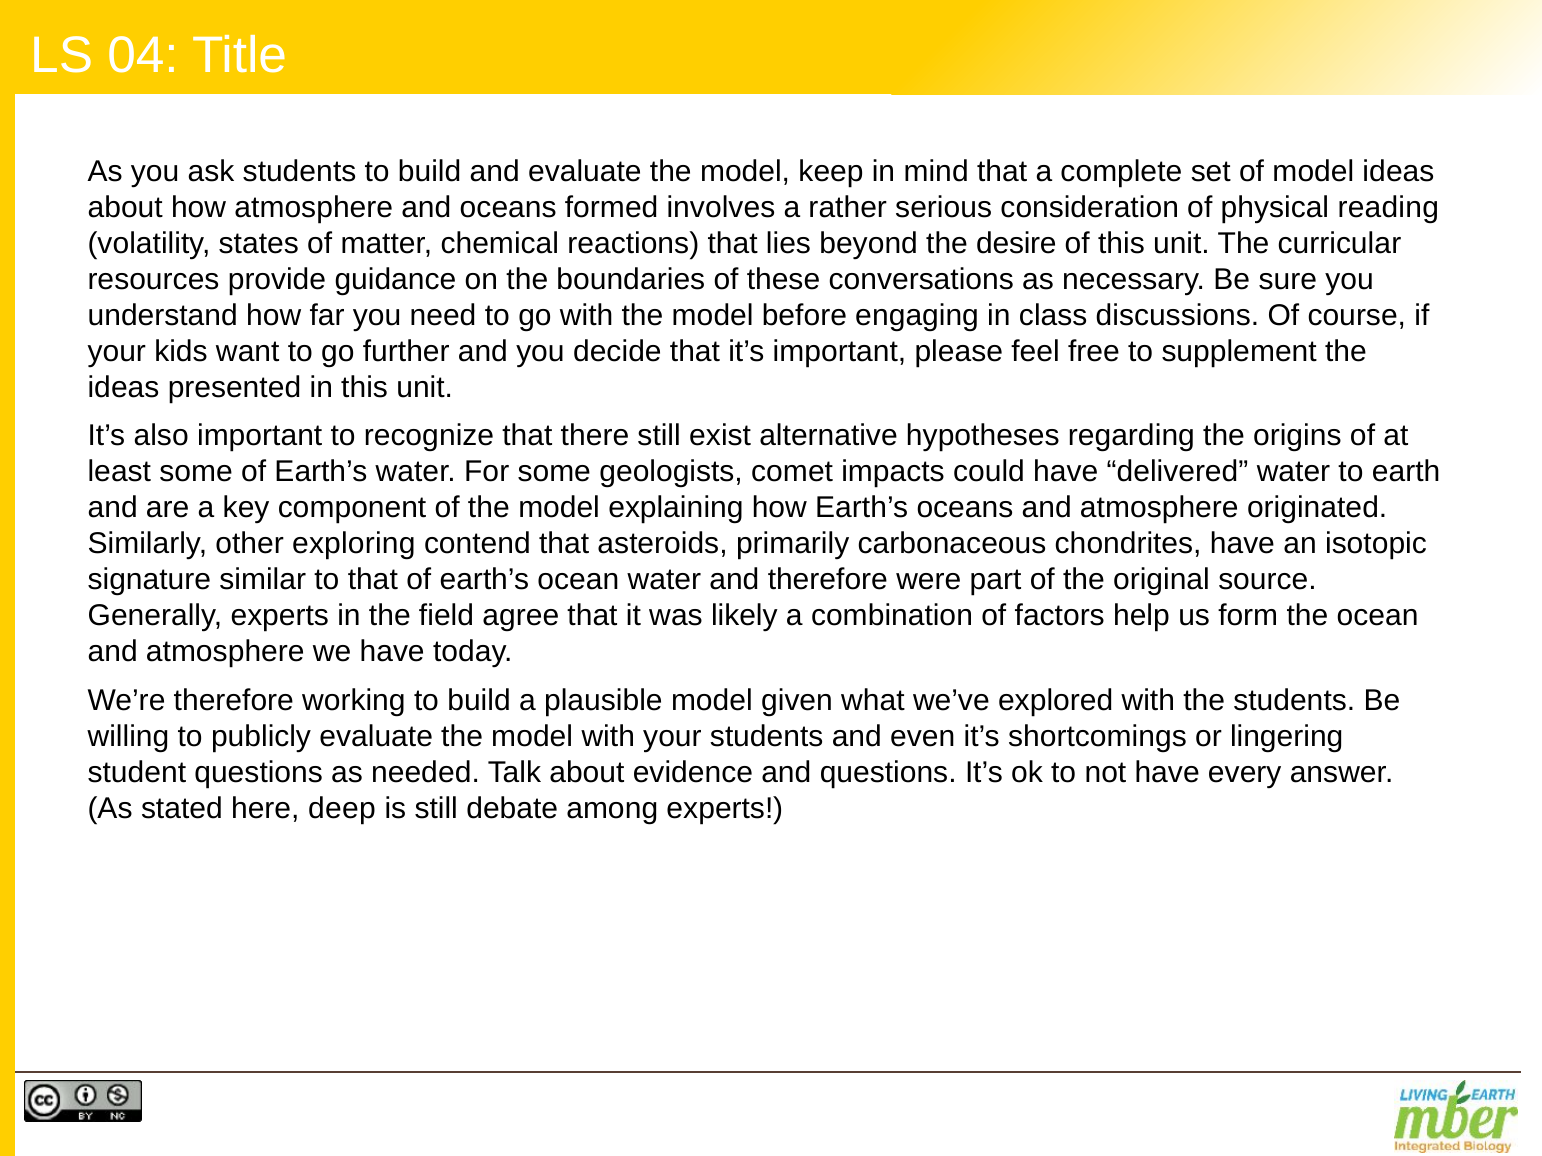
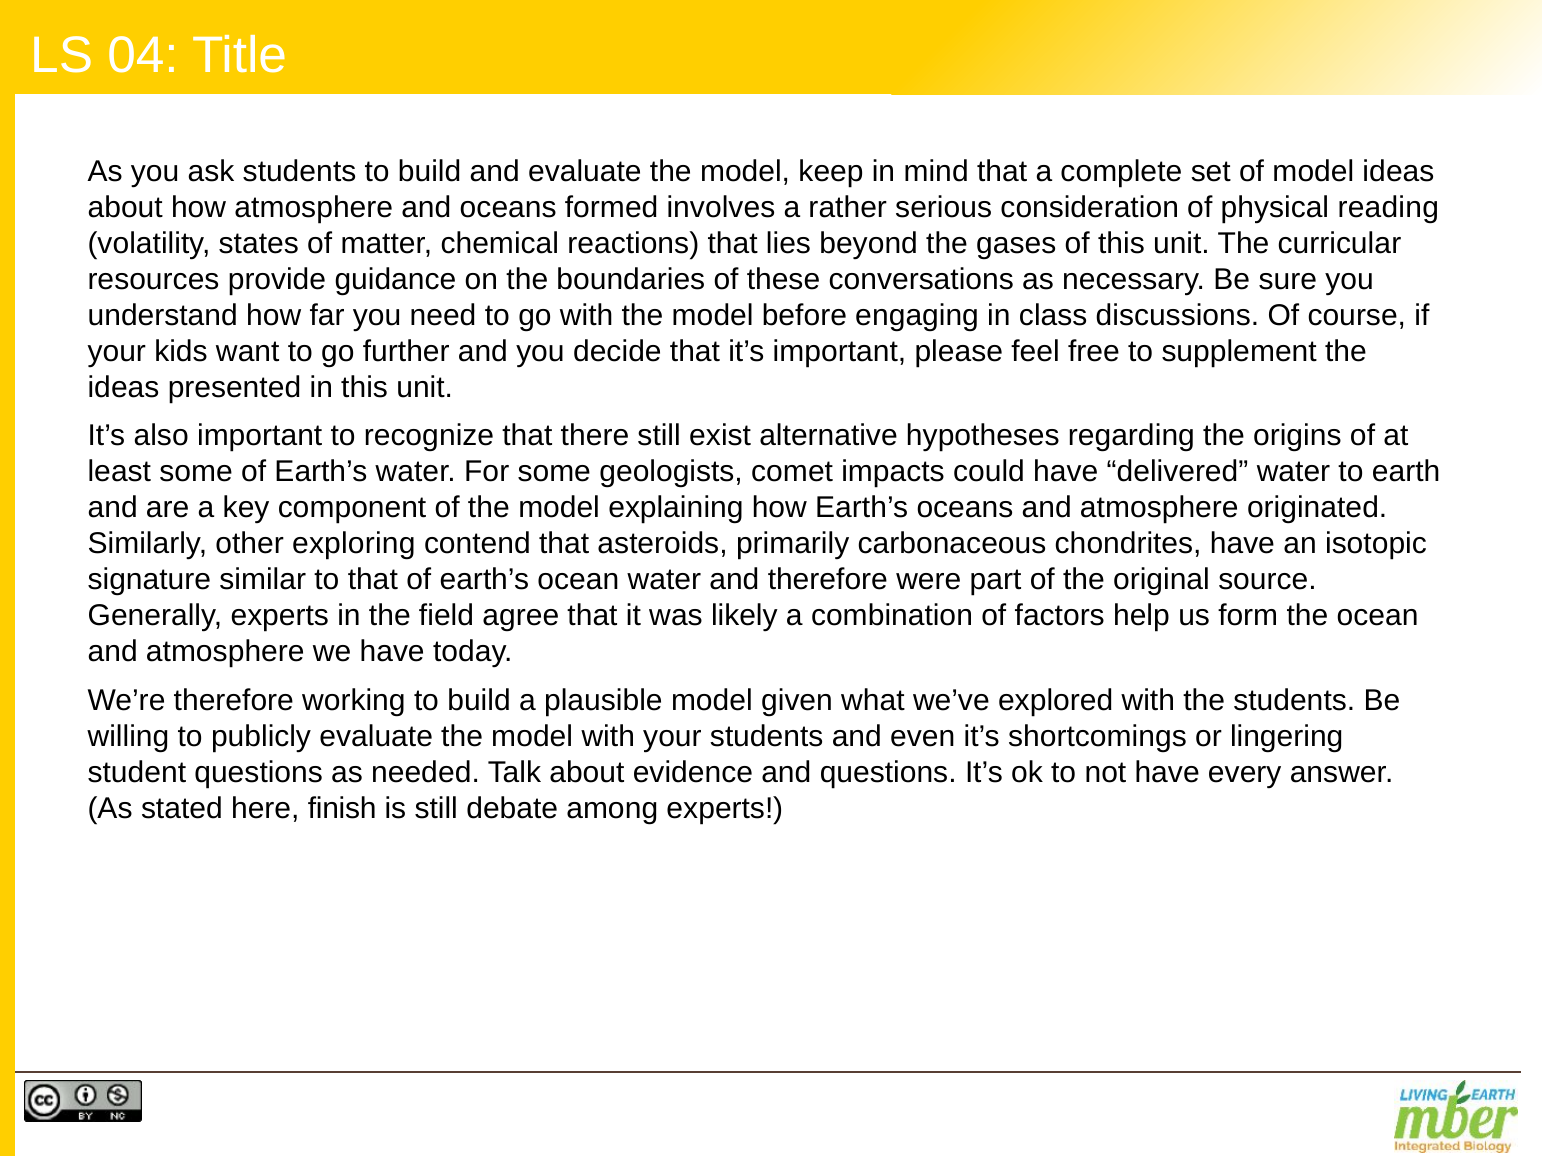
desire: desire -> gases (1016, 243)
deep: deep -> finish (342, 809)
